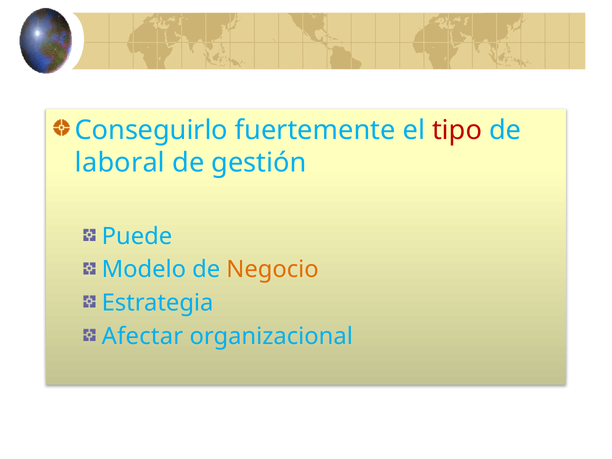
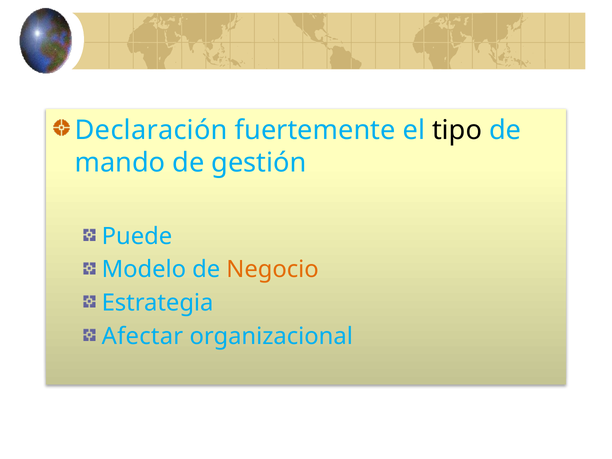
Conseguirlo: Conseguirlo -> Declaración (151, 130)
tipo colour: red -> black (457, 130)
laboral: laboral -> mando (120, 163)
